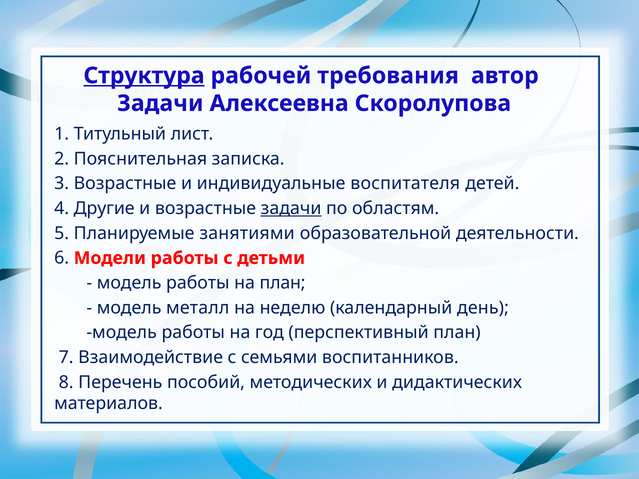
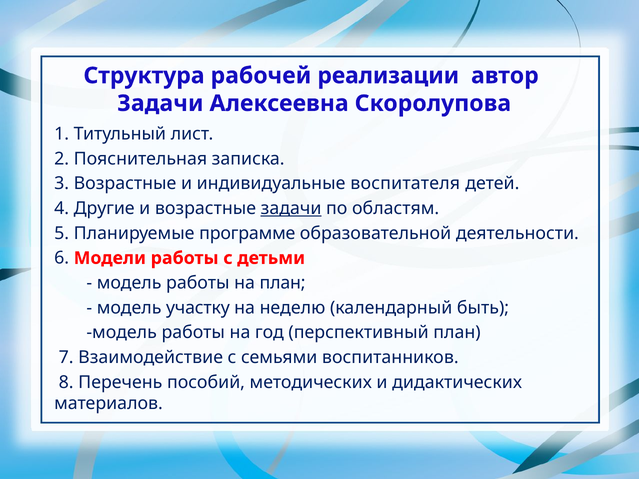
Структура underline: present -> none (144, 76)
требования: требования -> реализации (388, 76)
занятиями: занятиями -> программе (247, 233)
металл: металл -> участку (198, 308)
день: день -> быть (483, 308)
